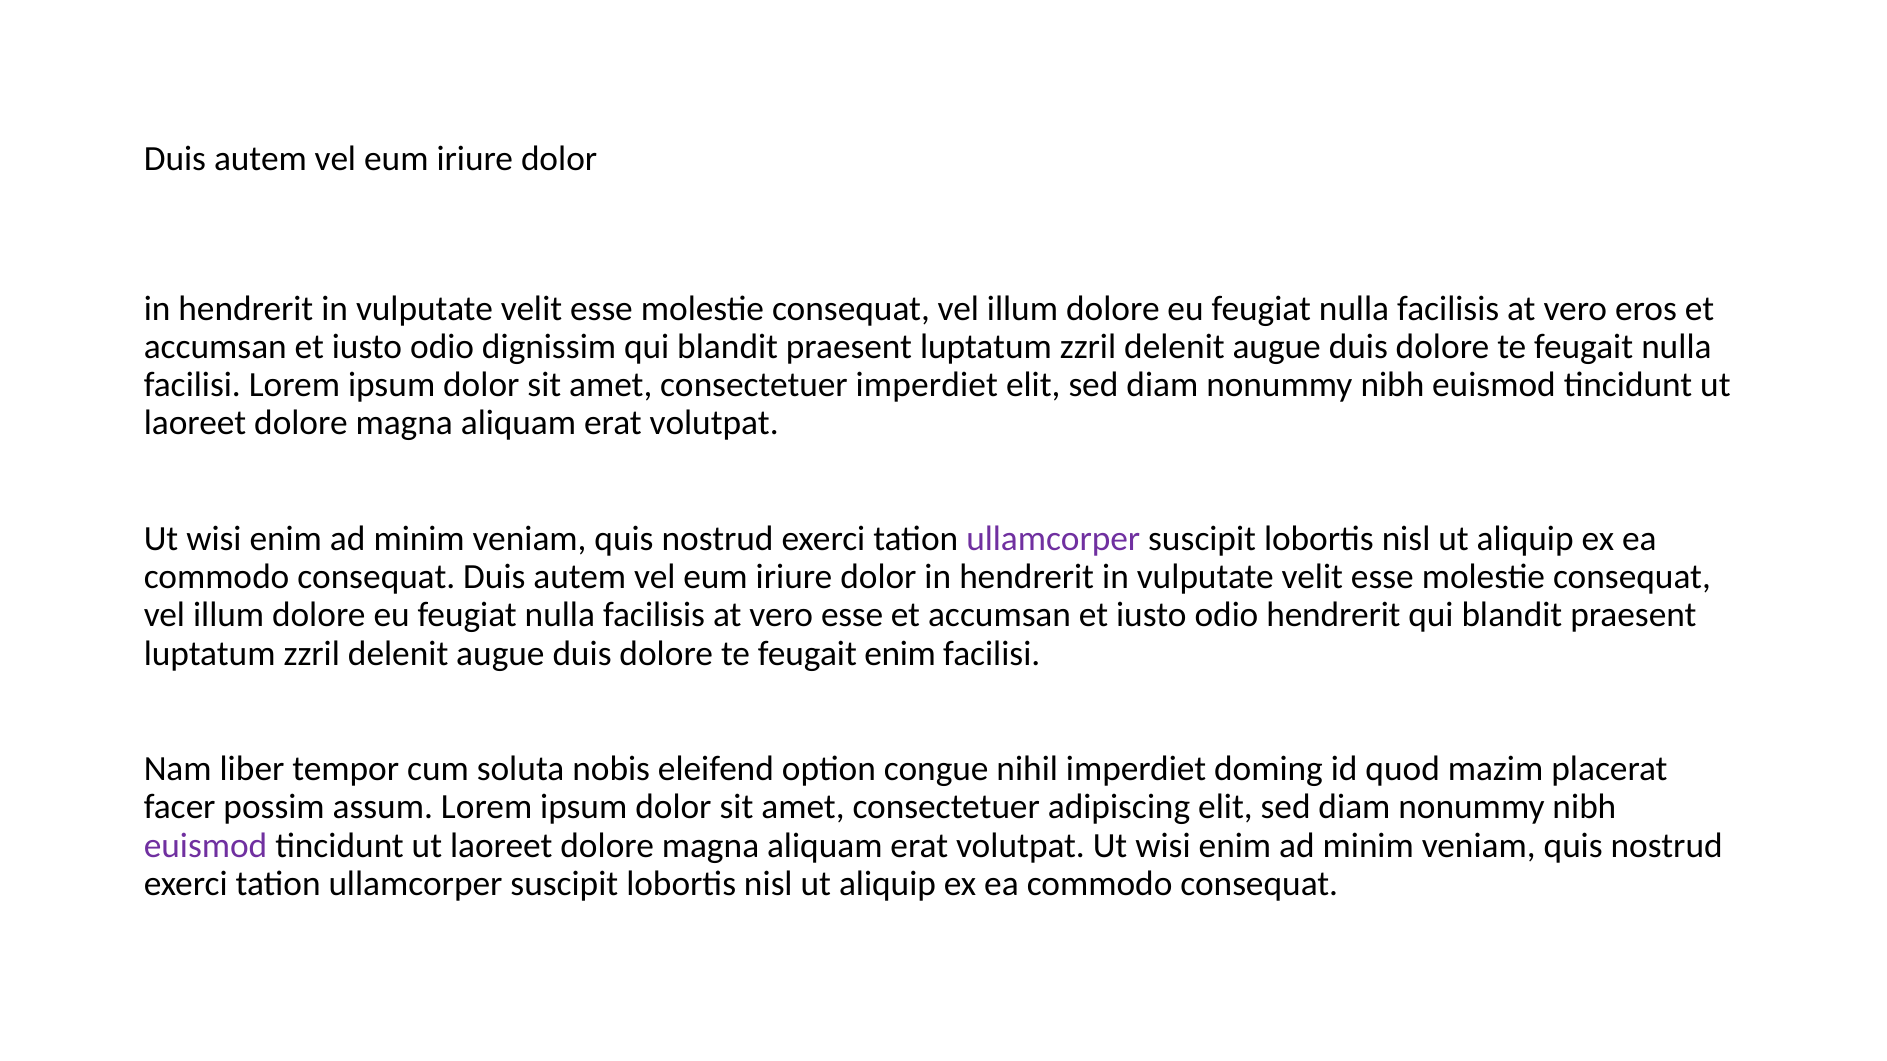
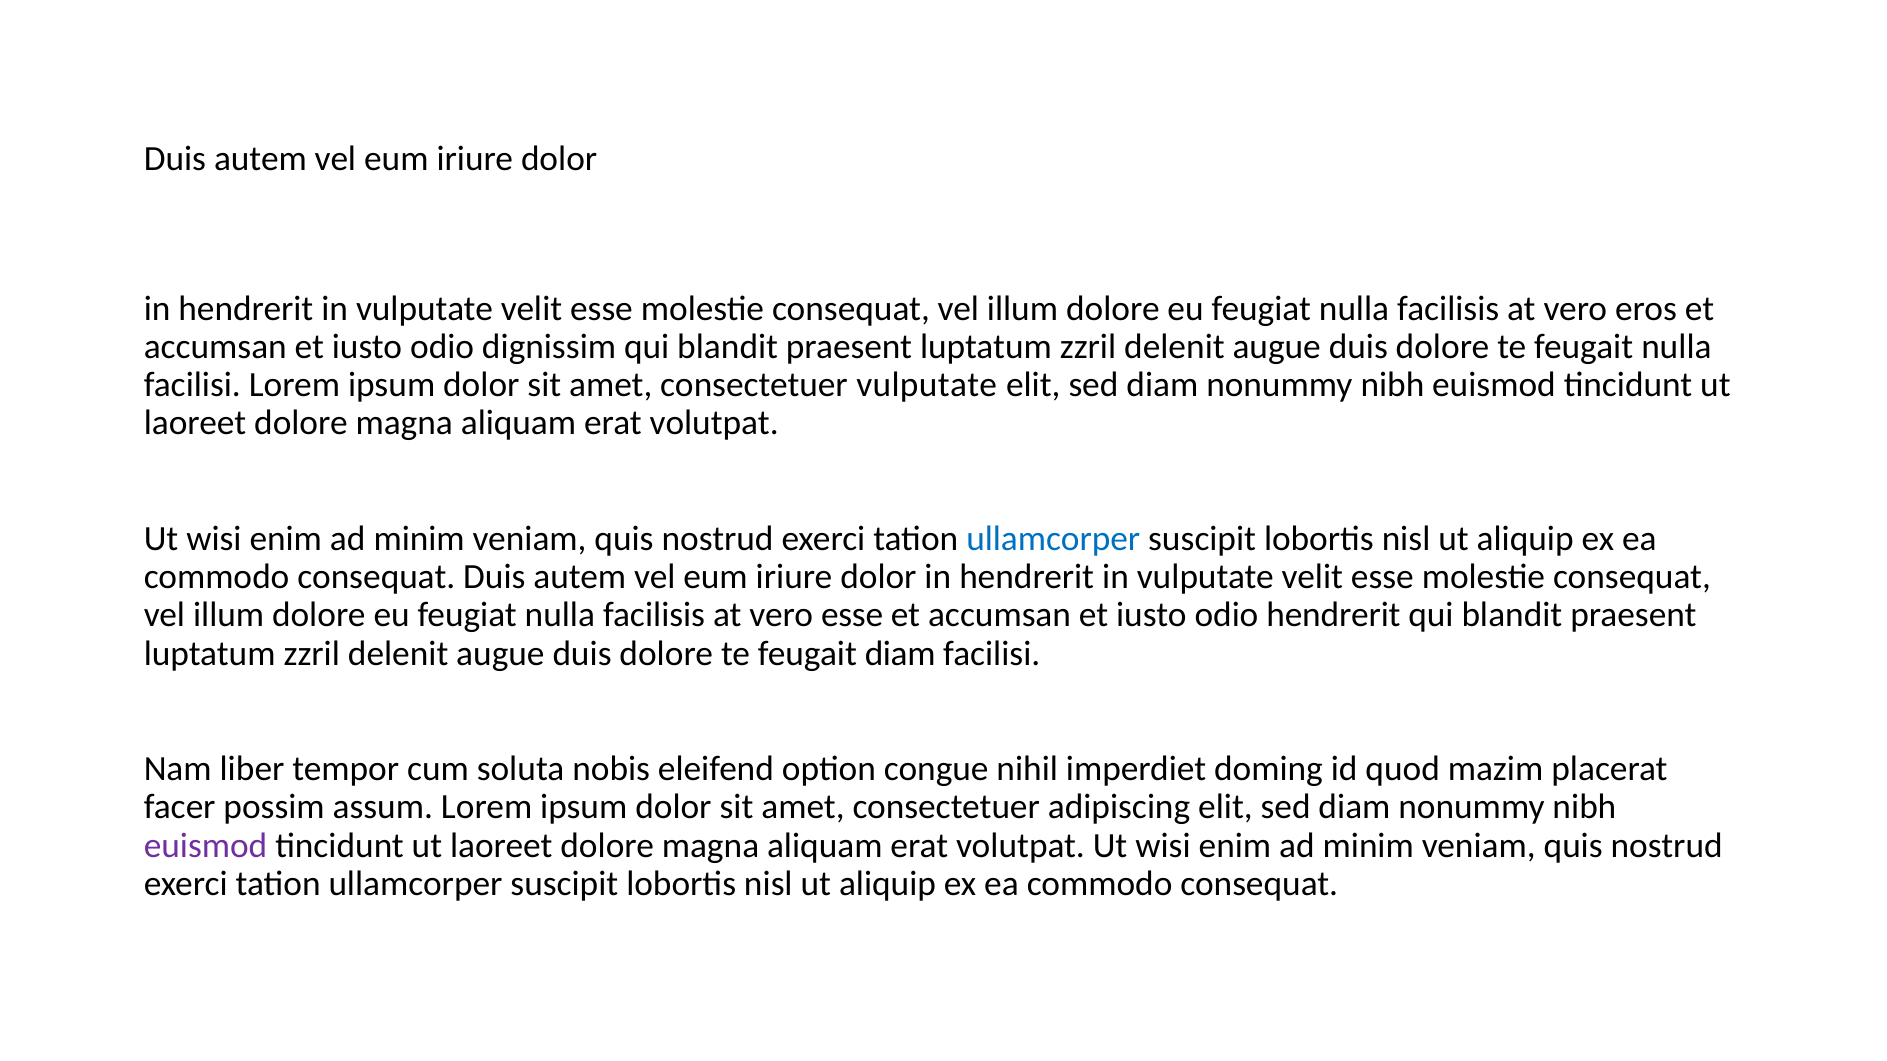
consectetuer imperdiet: imperdiet -> vulputate (927, 385)
ullamcorper colour: purple -> blue (1053, 539)
feugait enim: enim -> diam (900, 654)
